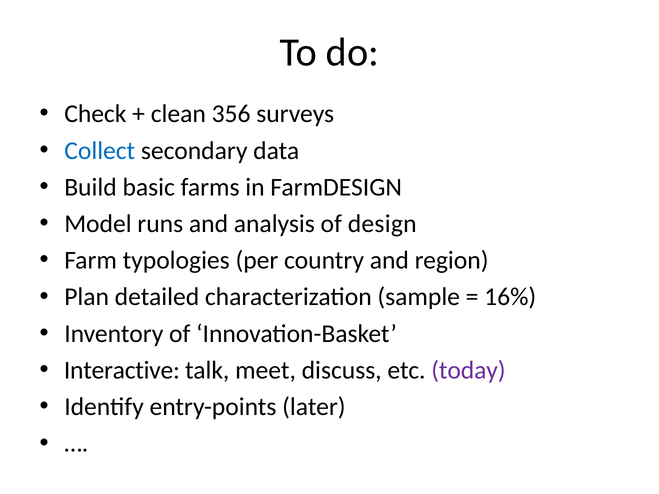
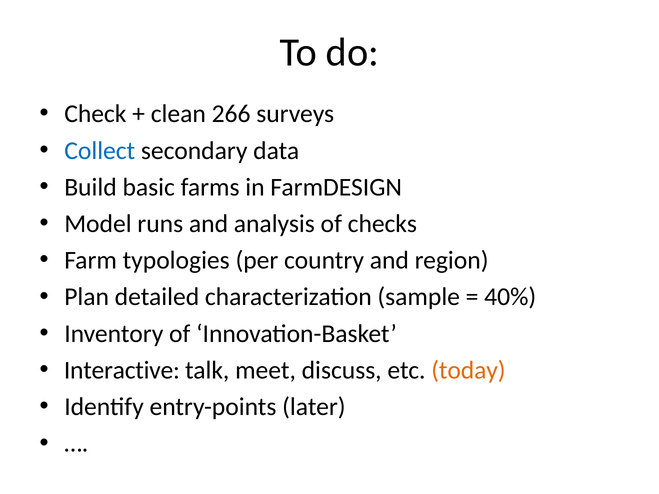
356: 356 -> 266 (231, 114)
design: design -> checks (382, 224)
16%: 16% -> 40% (510, 297)
today colour: purple -> orange (468, 370)
